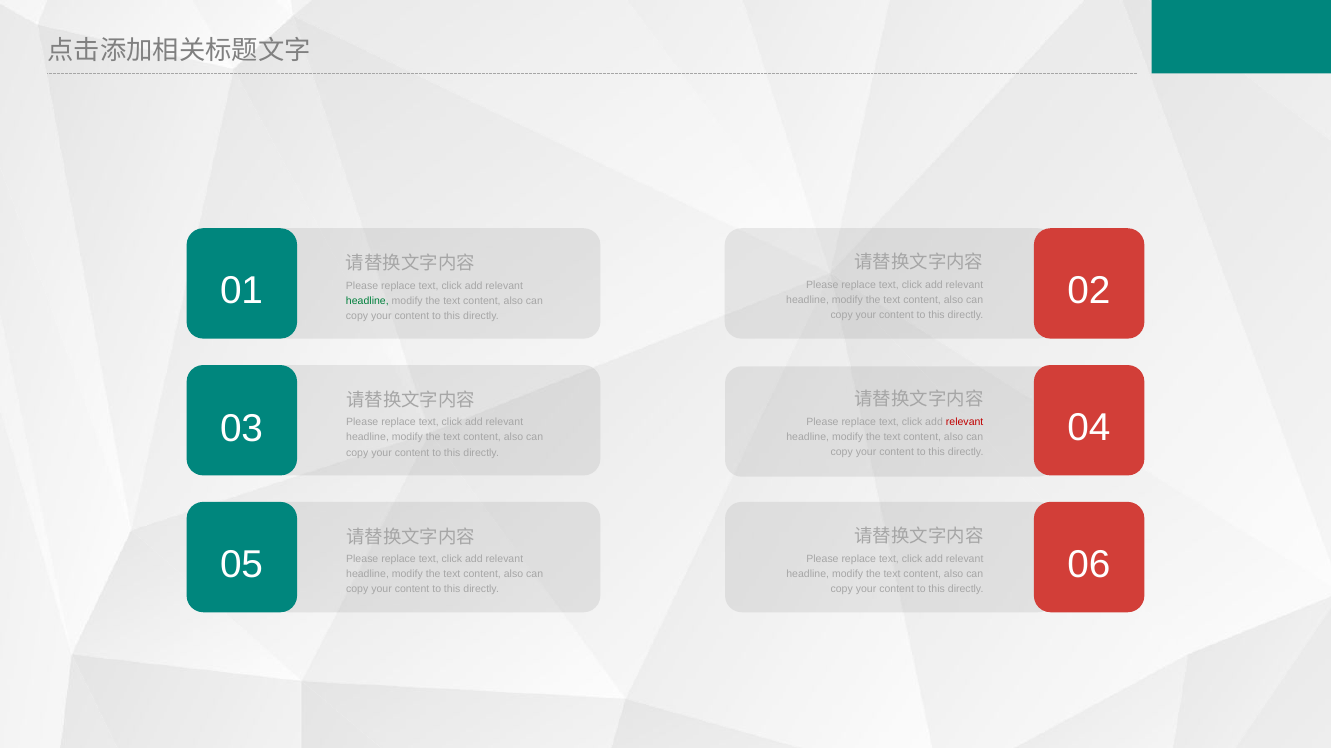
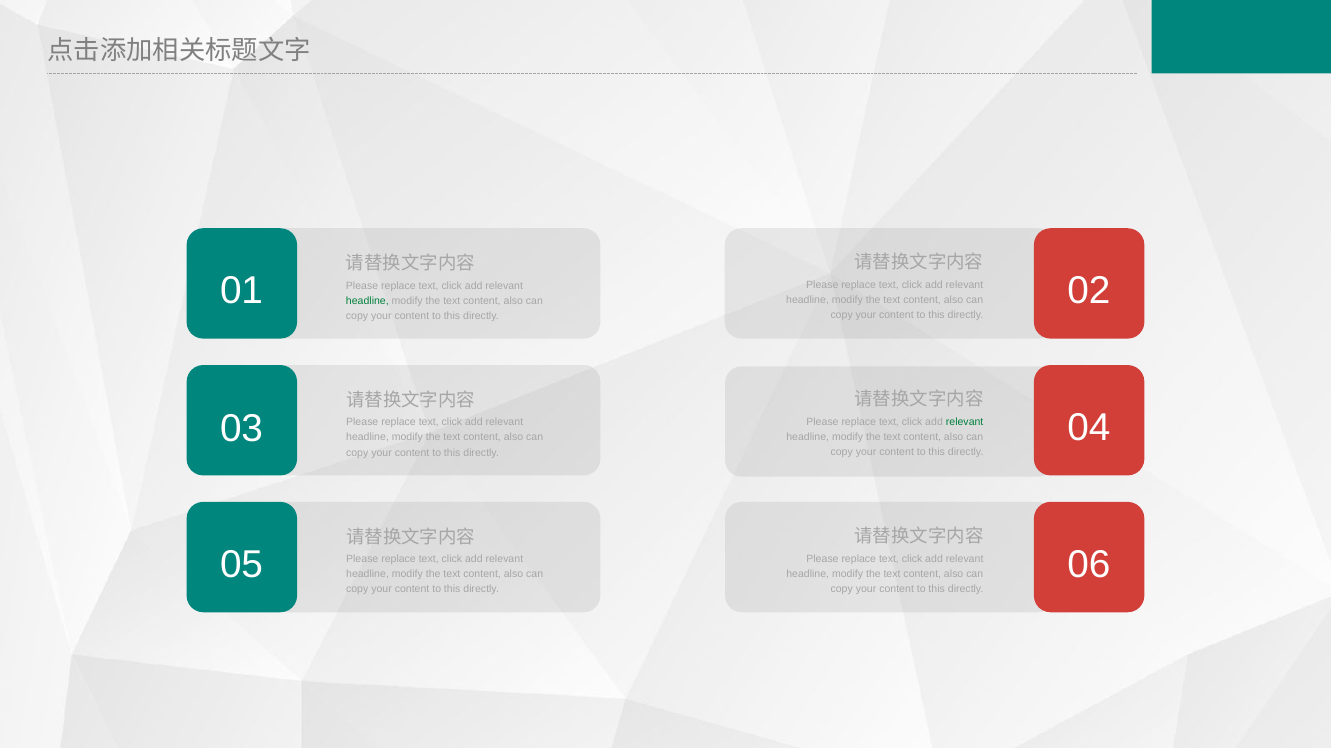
relevant colour: red -> green (965, 422)
